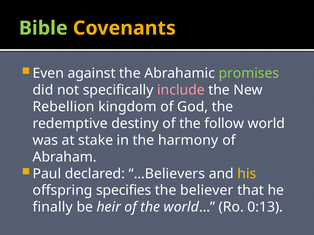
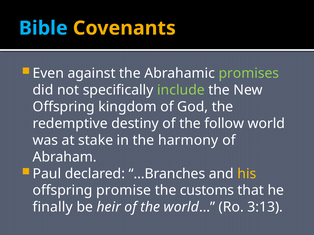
Bible colour: light green -> light blue (43, 28)
include colour: pink -> light green (181, 90)
Rebellion: Rebellion -> Offspring (64, 107)
…Believers: …Believers -> …Branches (167, 174)
specifies: specifies -> promise (124, 191)
believer: believer -> customs (207, 191)
0:13: 0:13 -> 3:13 (265, 208)
